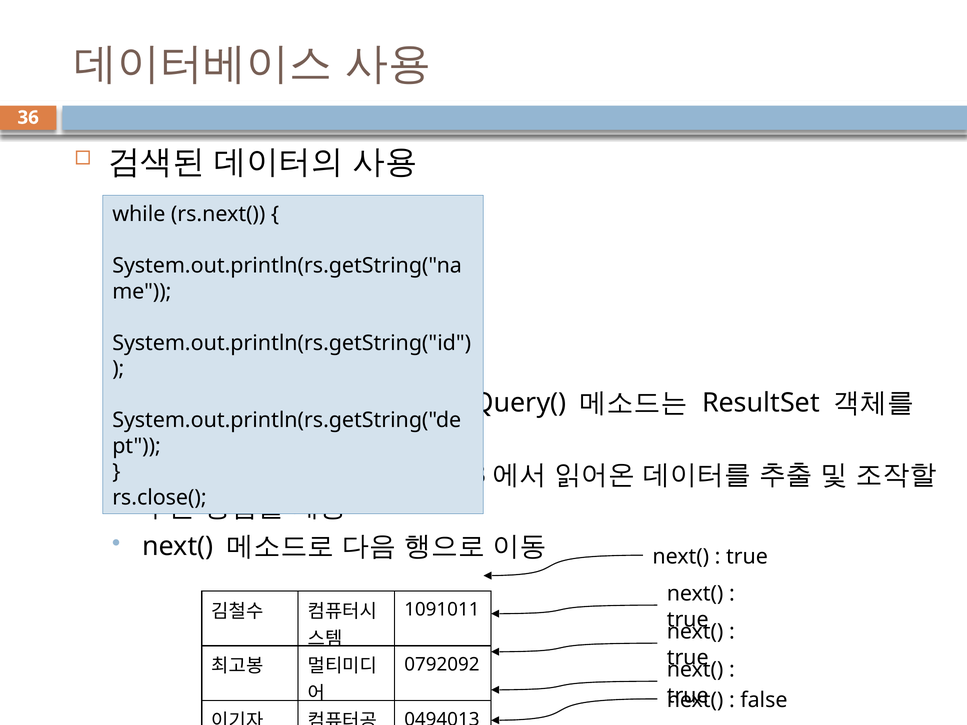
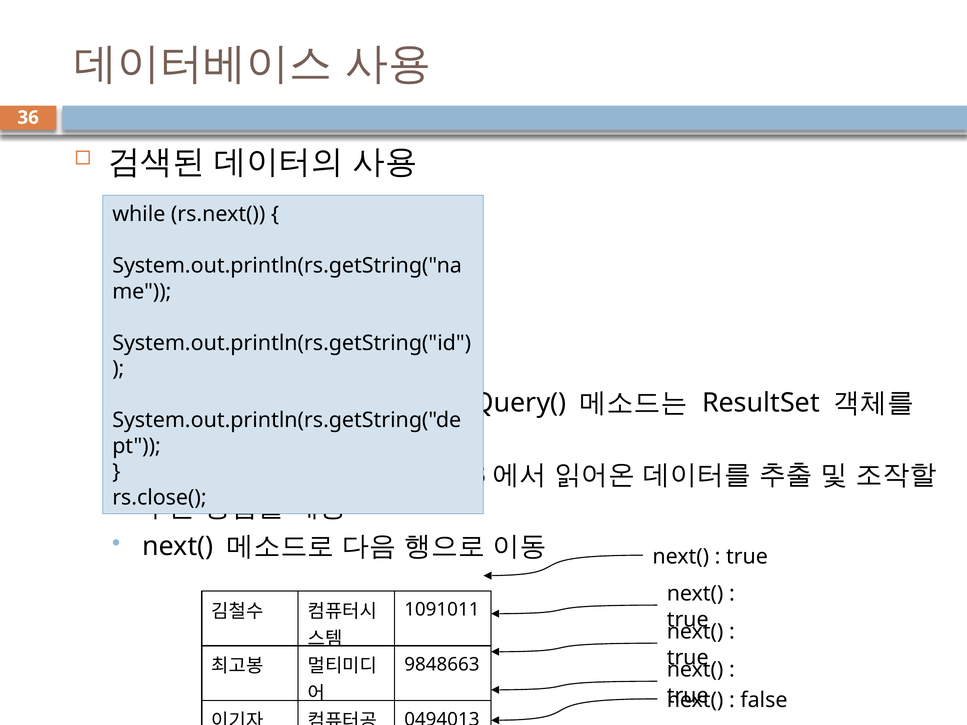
0792092: 0792092 -> 9848663 (442, 665)
